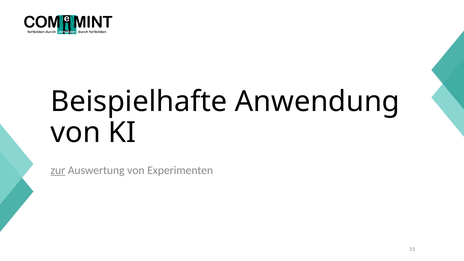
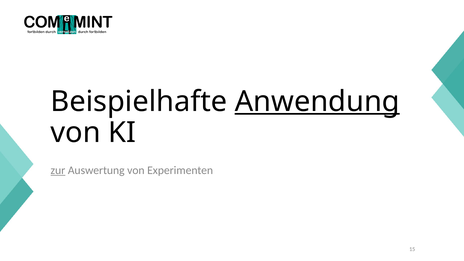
Anwendung underline: none -> present (317, 101)
